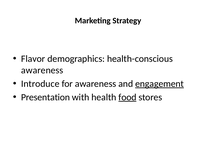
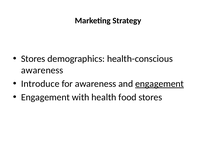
Flavor: Flavor -> Stores (33, 59)
Presentation: Presentation -> Engagement (45, 97)
food underline: present -> none (127, 97)
